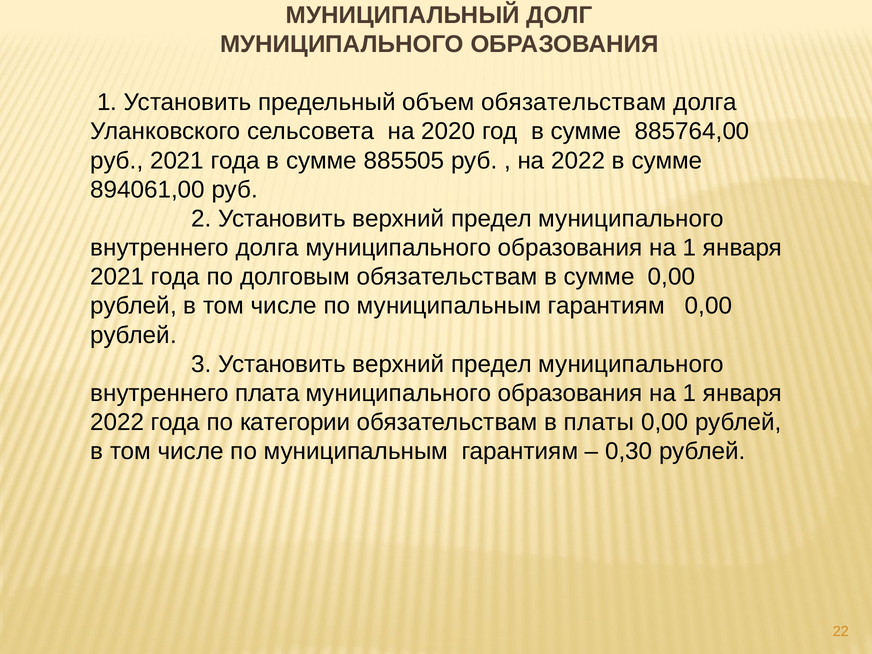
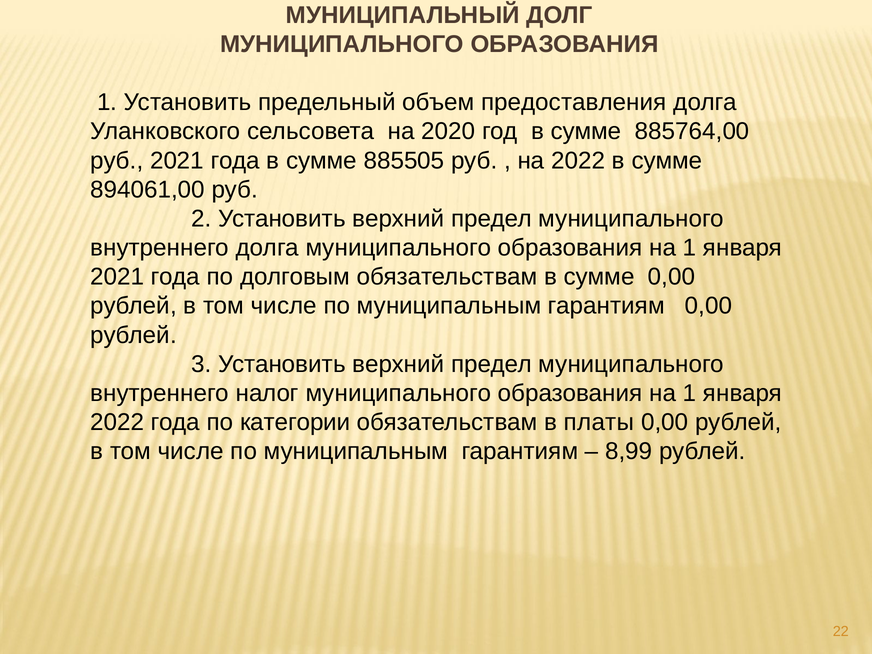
объем обязательствам: обязательствам -> предоставления (574, 102)
плата: плата -> налог (267, 393)
0,30: 0,30 -> 8,99 (629, 451)
